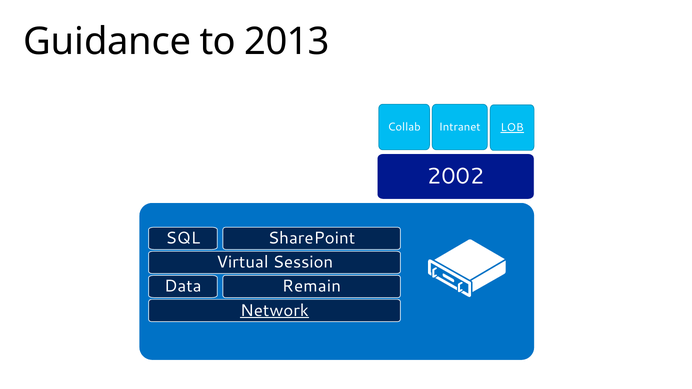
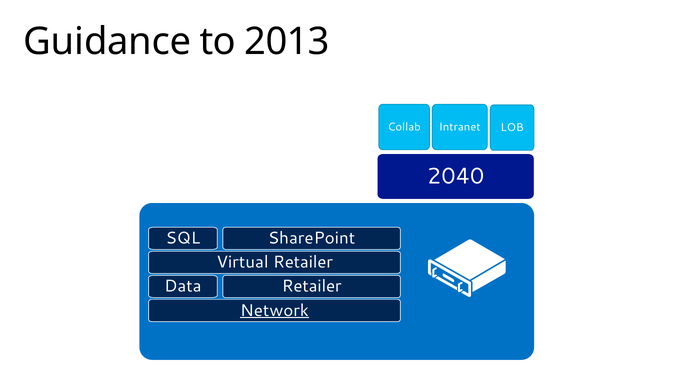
LOB underline: present -> none (512, 128)
2002: 2002 -> 2040 (456, 176)
Virtual Session: Session -> Retailer (303, 262)
Data Remain: Remain -> Retailer (312, 287)
